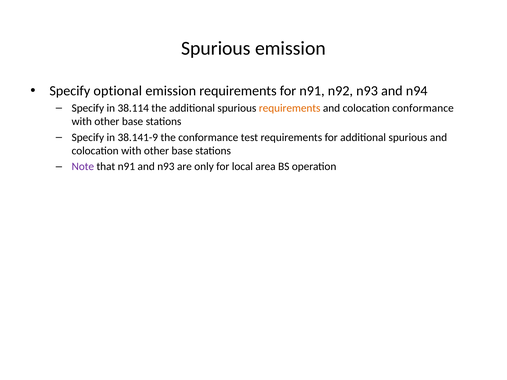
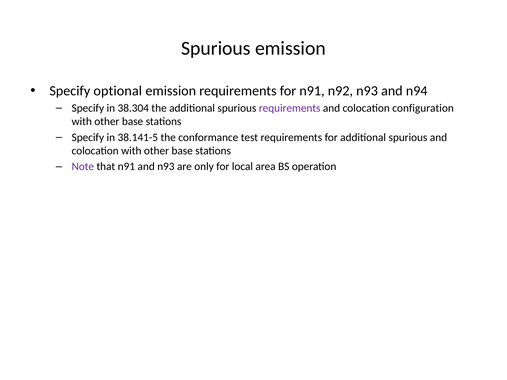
38.114: 38.114 -> 38.304 (133, 108)
requirements colour: orange -> purple (290, 108)
colocation conformance: conformance -> configuration (423, 108)
38.141-9: 38.141-9 -> 38.141-5 (138, 137)
